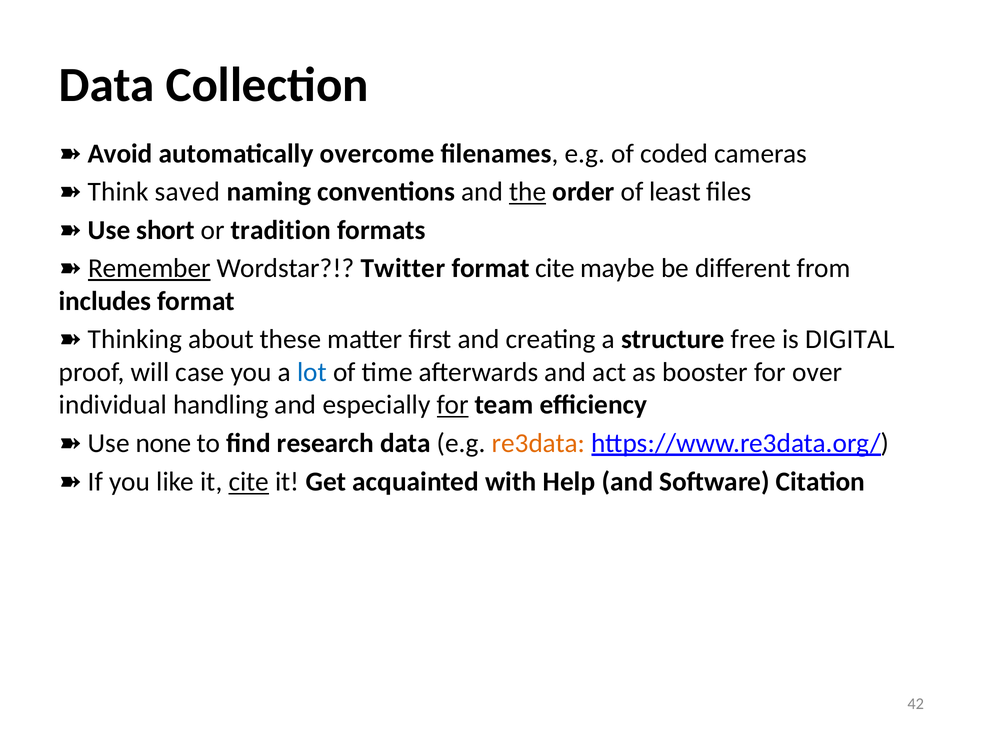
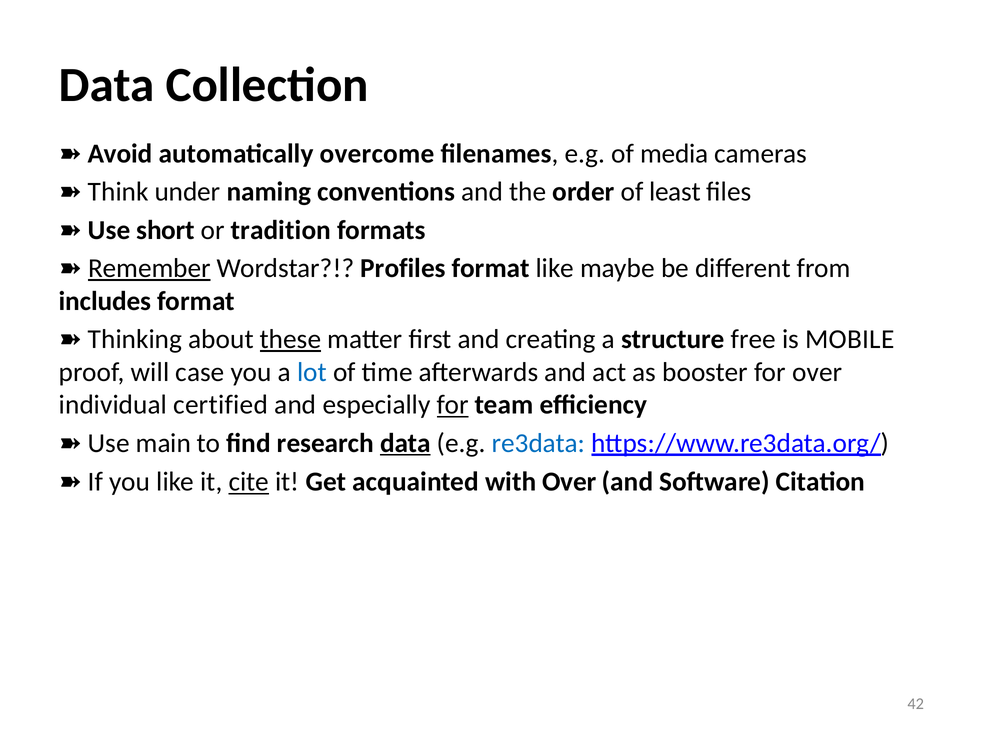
coded: coded -> media (674, 154)
saved: saved -> under (188, 192)
the underline: present -> none (528, 192)
Twitter: Twitter -> Profiles (403, 268)
format cite: cite -> like (555, 268)
these underline: none -> present (291, 339)
DIGITAL: DIGITAL -> MOBILE (850, 339)
handling: handling -> certified (221, 405)
none: none -> main (163, 443)
data underline: none -> present (405, 443)
re3data colour: orange -> blue (539, 443)
with Help: Help -> Over (569, 482)
